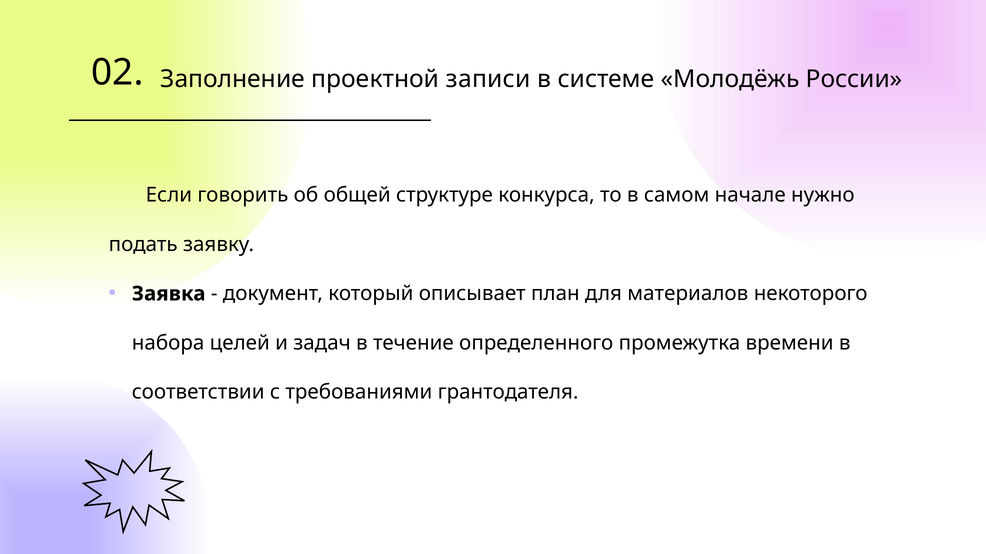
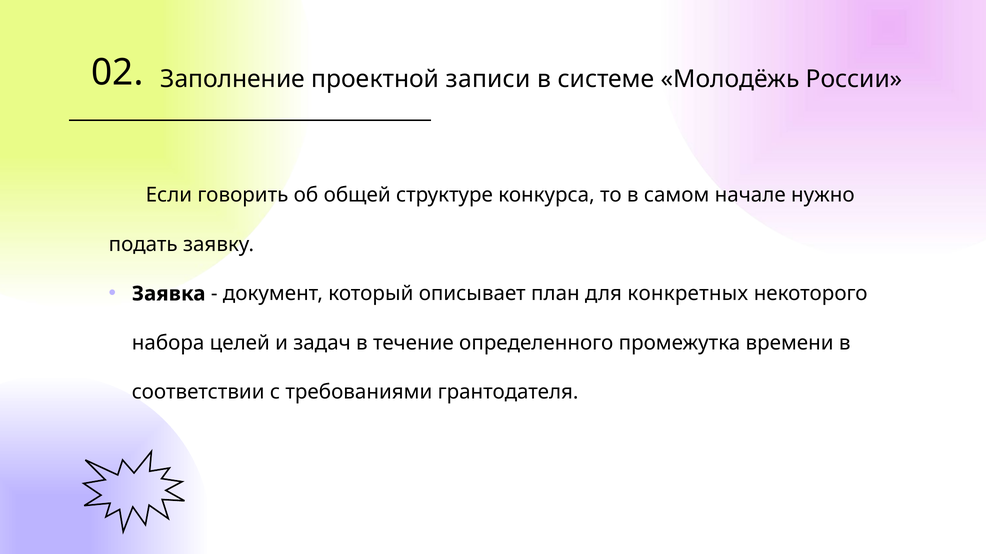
материалов: материалов -> конкретных (688, 294)
